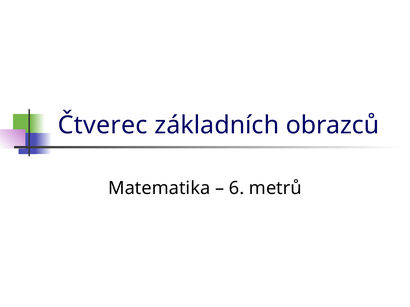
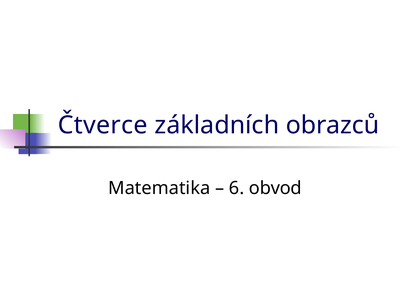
Čtverec: Čtverec -> Čtverce (103, 125)
metrů: metrů -> obvod (275, 189)
